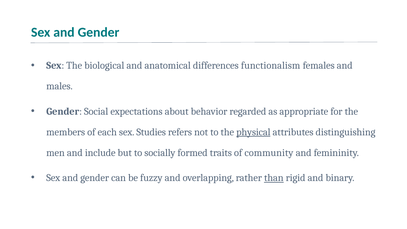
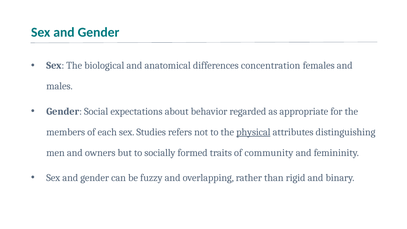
functionalism: functionalism -> concentration (271, 66)
include: include -> owners (100, 153)
than underline: present -> none (274, 178)
